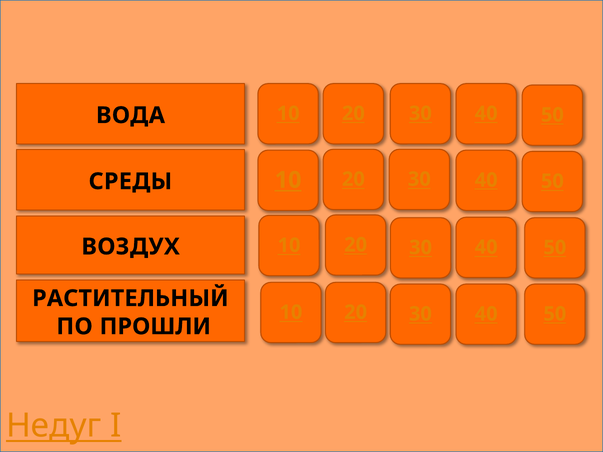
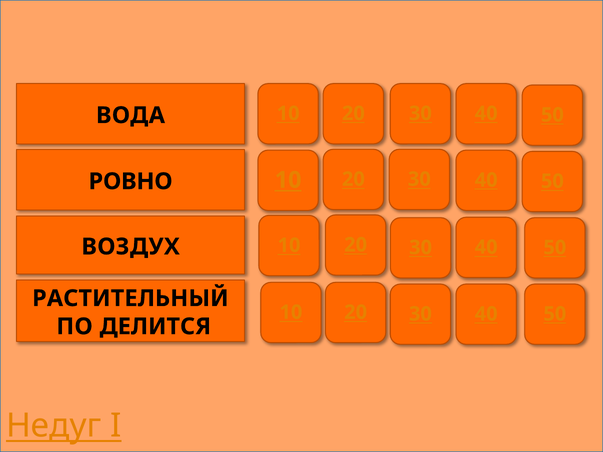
СРЕДЫ: СРЕДЫ -> РОВНО (131, 182)
ПРОШЛИ: ПРОШЛИ -> ДЕЛИТСЯ (155, 327)
